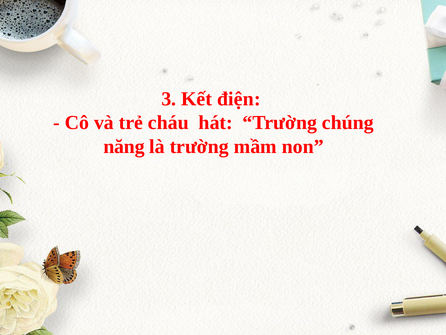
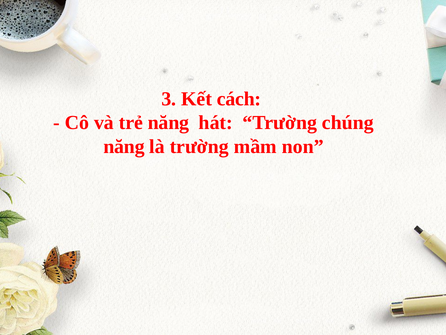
điện: điện -> cách (239, 99)
trẻ cháu: cháu -> năng (168, 123)
